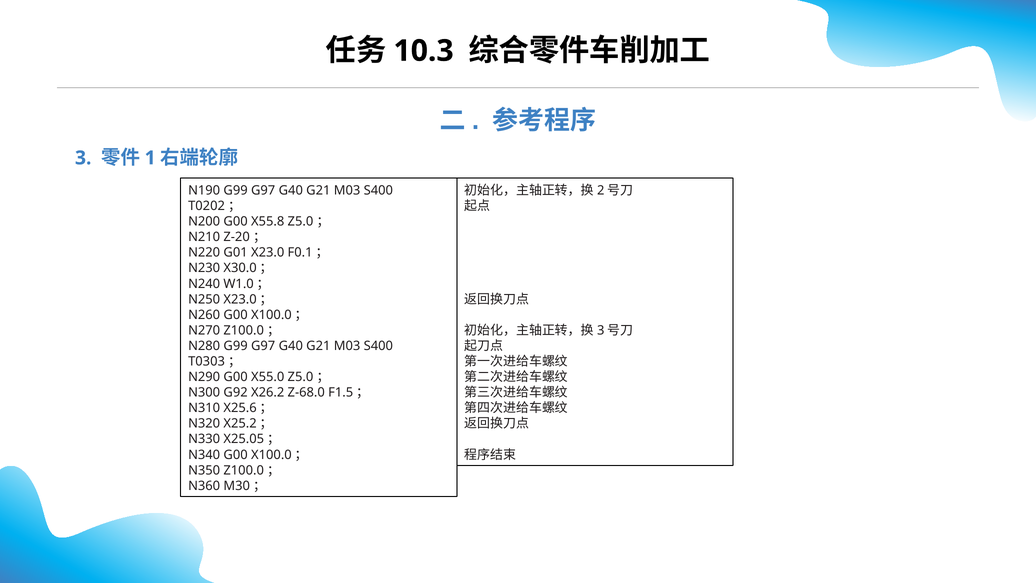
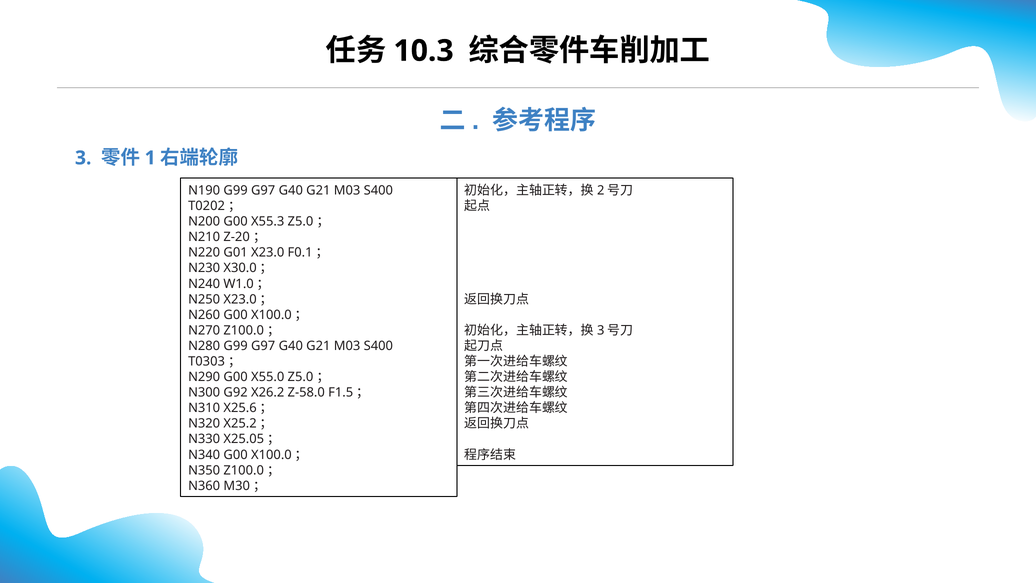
X55.8: X55.8 -> X55.3 (268, 221)
Z-68.0: Z-68.0 -> Z-58.0 (306, 392)
